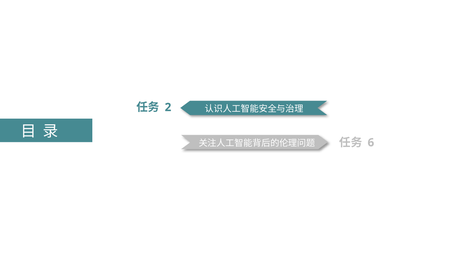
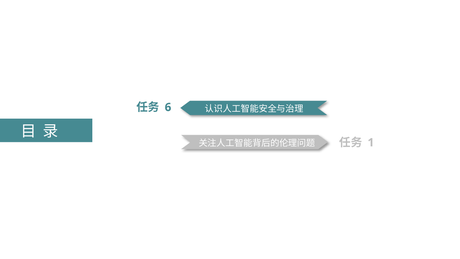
2: 2 -> 6 (168, 107)
6: 6 -> 1 (371, 142)
